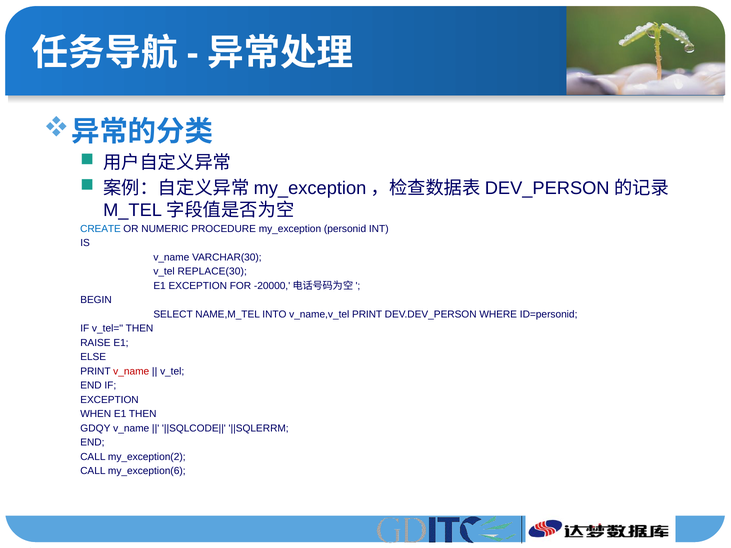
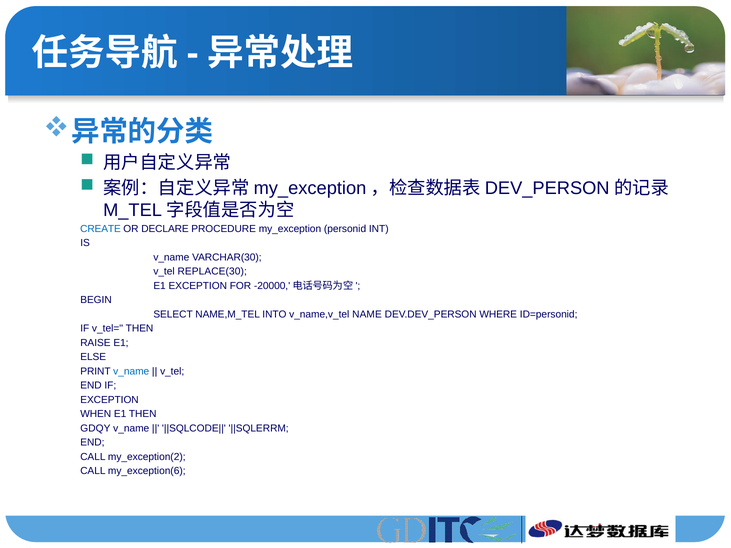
NUMERIC: NUMERIC -> DECLARE (165, 229)
v_name,v_tel PRINT: PRINT -> NAME (367, 314)
v_name colour: red -> blue (131, 371)
